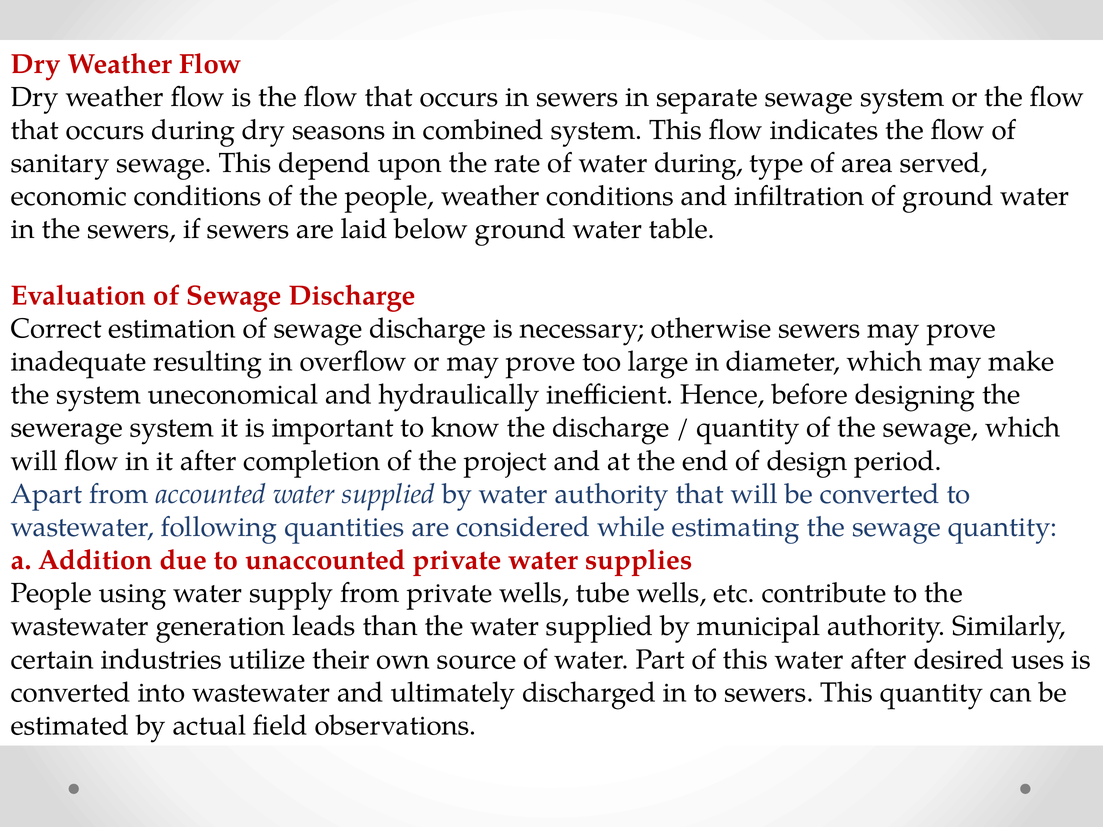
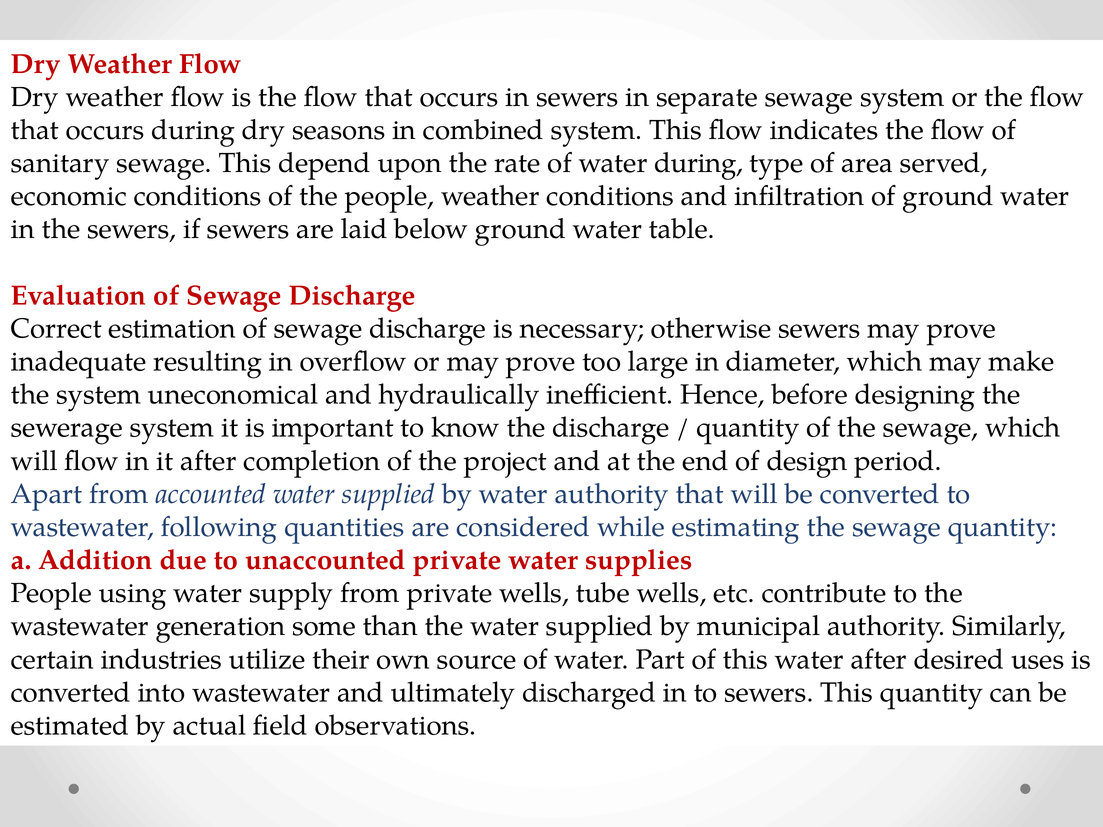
leads: leads -> some (324, 627)
